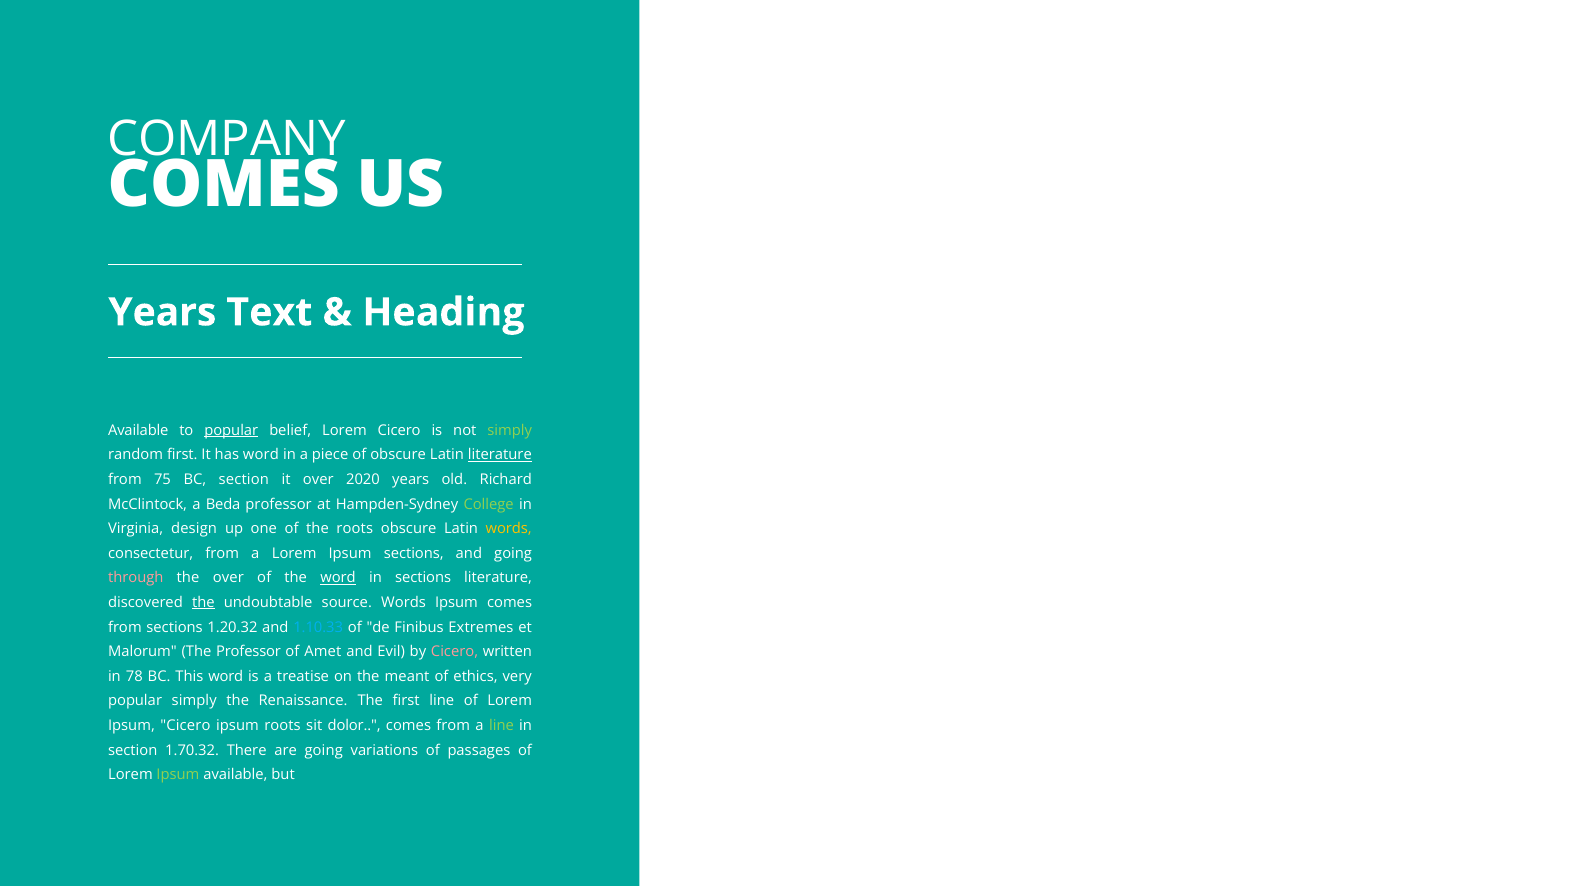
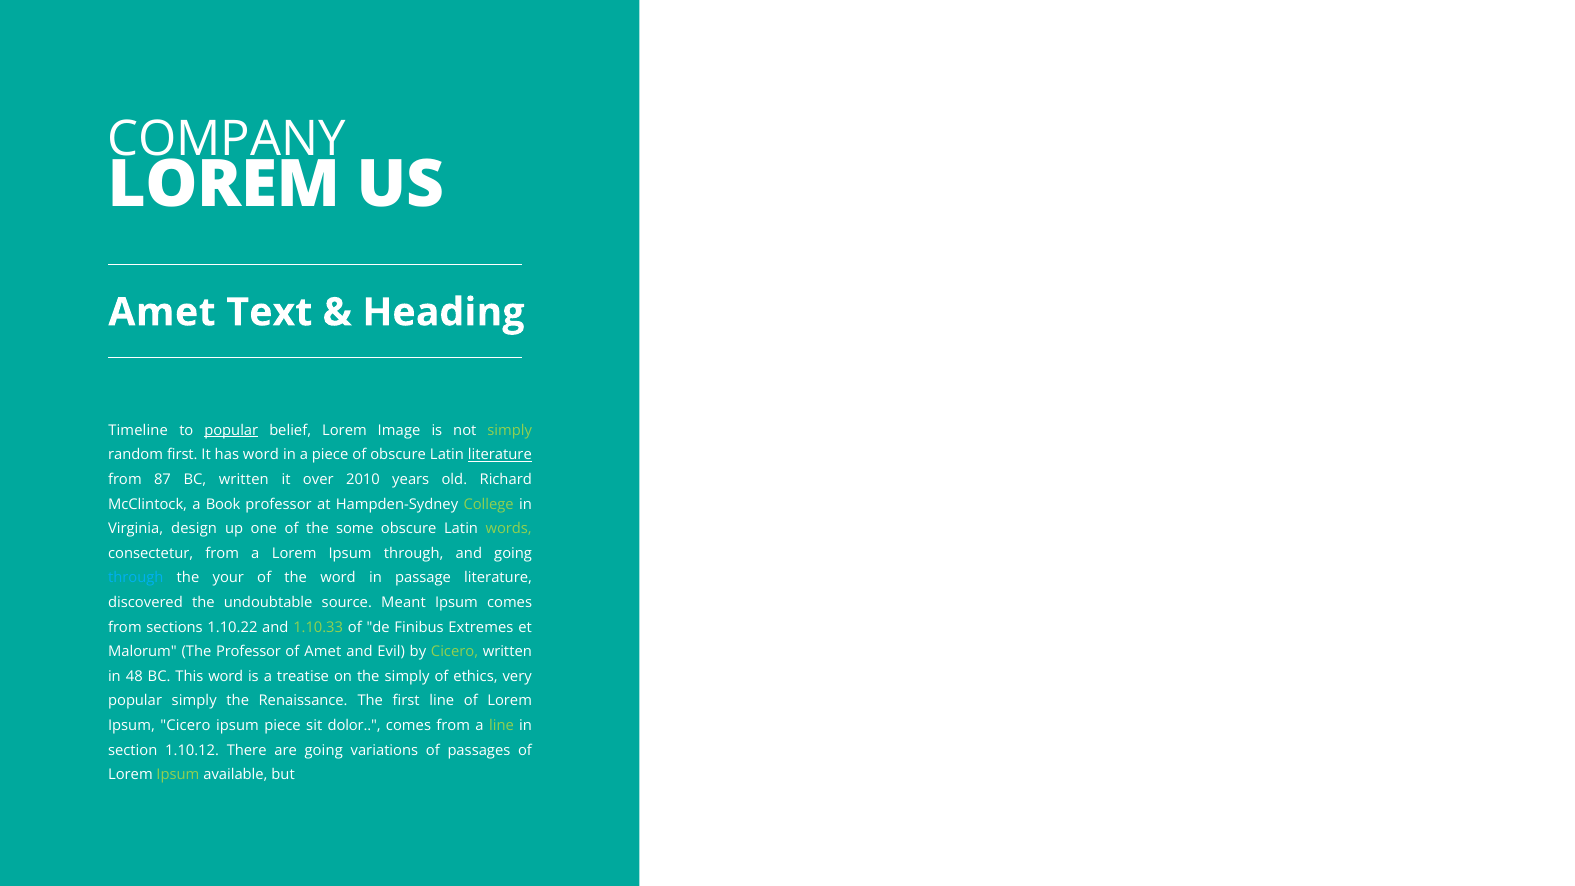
COMES: COMES -> LOREM (224, 185)
Years: Years -> Amet (162, 312)
Available: Available -> Timeline (138, 430)
Lorem Cicero: Cicero -> Image (399, 430)
75: 75 -> 87 (162, 480)
BC section: section -> written (244, 480)
2020: 2020 -> 2010 (363, 480)
Beda: Beda -> Book (223, 504)
the roots: roots -> some (355, 529)
words colour: yellow -> light green (509, 529)
Ipsum sections: sections -> through (414, 553)
through colour: pink -> light blue (136, 578)
the over: over -> your (228, 578)
word underline: present -> none (338, 578)
in sections: sections -> passage (423, 578)
the underline: present -> none (203, 603)
source Words: Words -> Meant (404, 603)
1.20.32: 1.20.32 -> 1.10.22 (232, 627)
1.10.33 colour: light blue -> light green (318, 627)
Cicero colour: pink -> light green (455, 652)
78: 78 -> 48 (134, 676)
the meant: meant -> simply (407, 676)
ipsum roots: roots -> piece (283, 726)
1.70.32: 1.70.32 -> 1.10.12 (192, 750)
